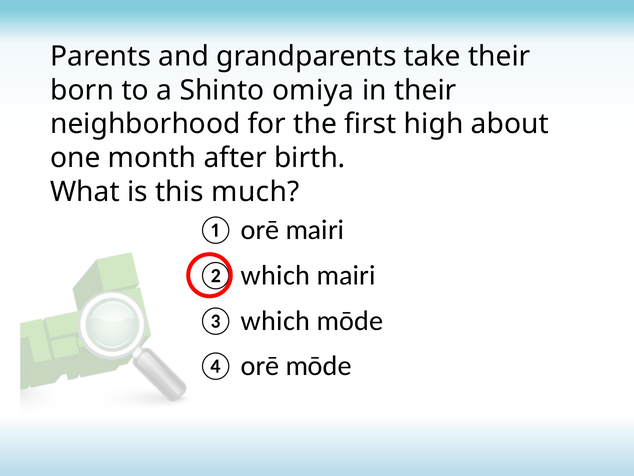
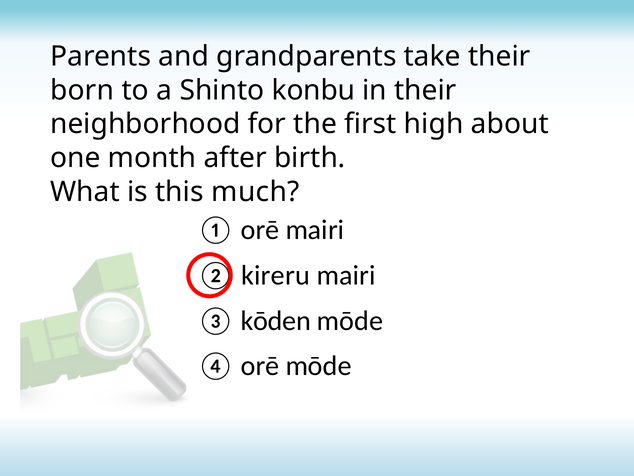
omiya: omiya -> konbu (313, 90)
which: which -> kireru (276, 275)
③ which: which -> kōden (276, 320)
